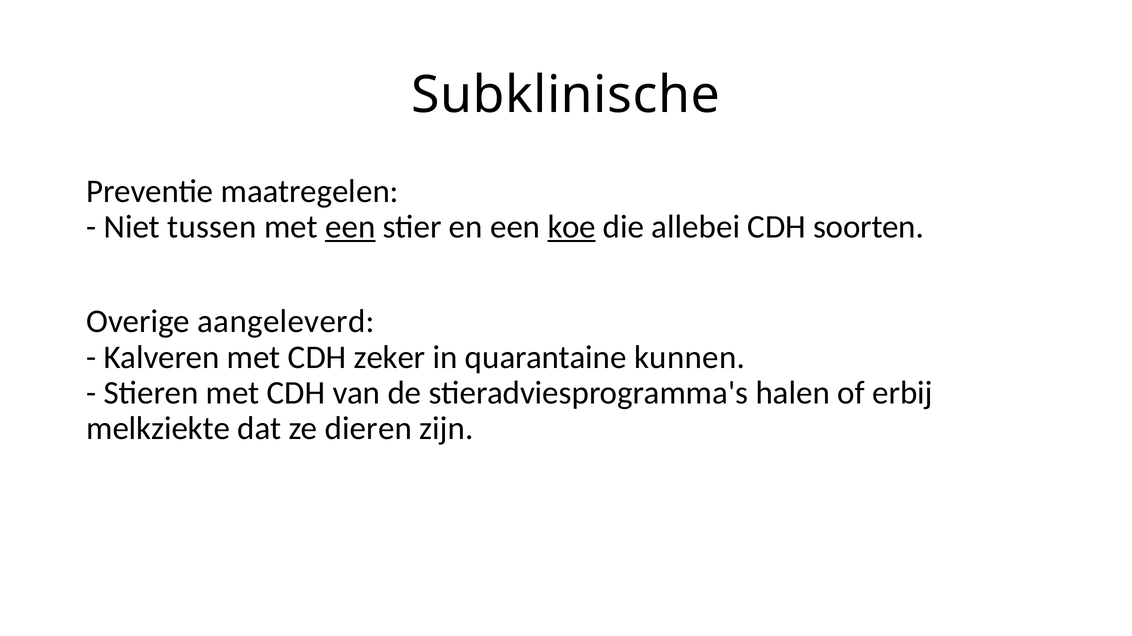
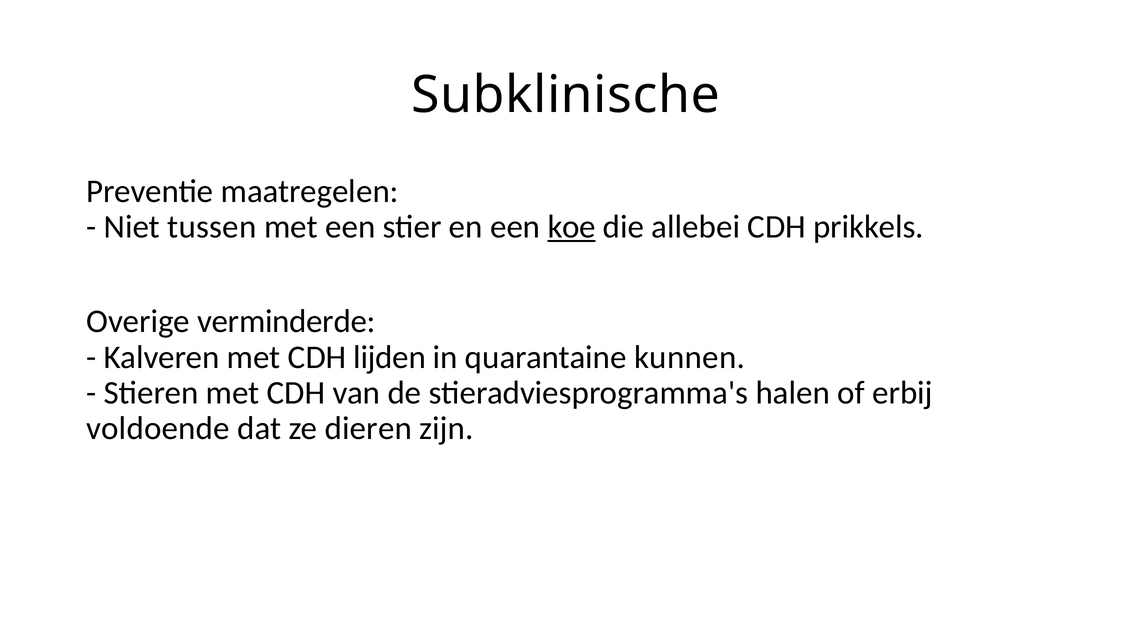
een underline: present -> none (350, 227)
soorten: soorten -> prikkels (869, 227)
aangeleverd: aangeleverd -> verminderde (286, 322)
zeker: zeker -> lijden (390, 358)
melkziekte: melkziekte -> voldoende (158, 429)
